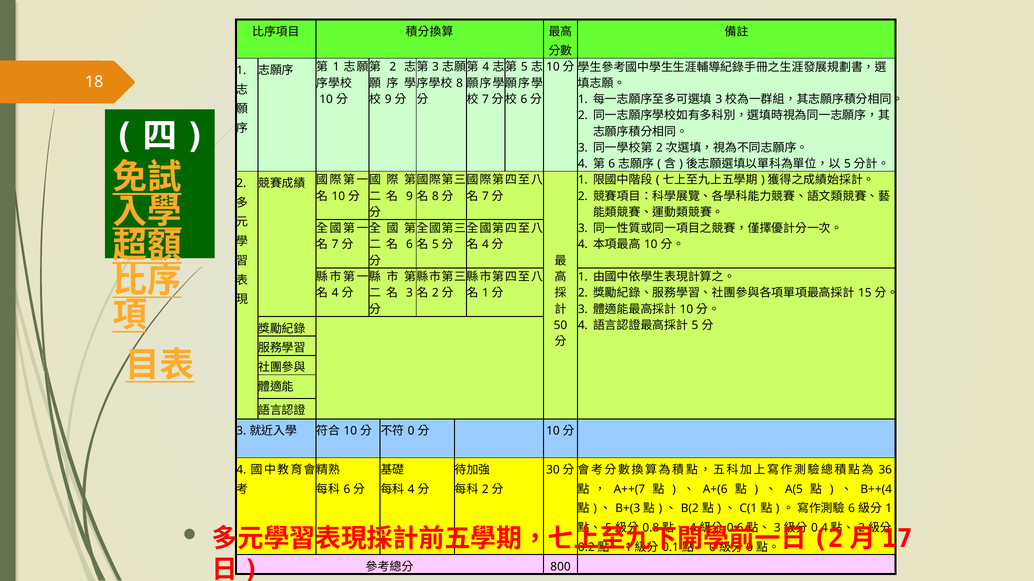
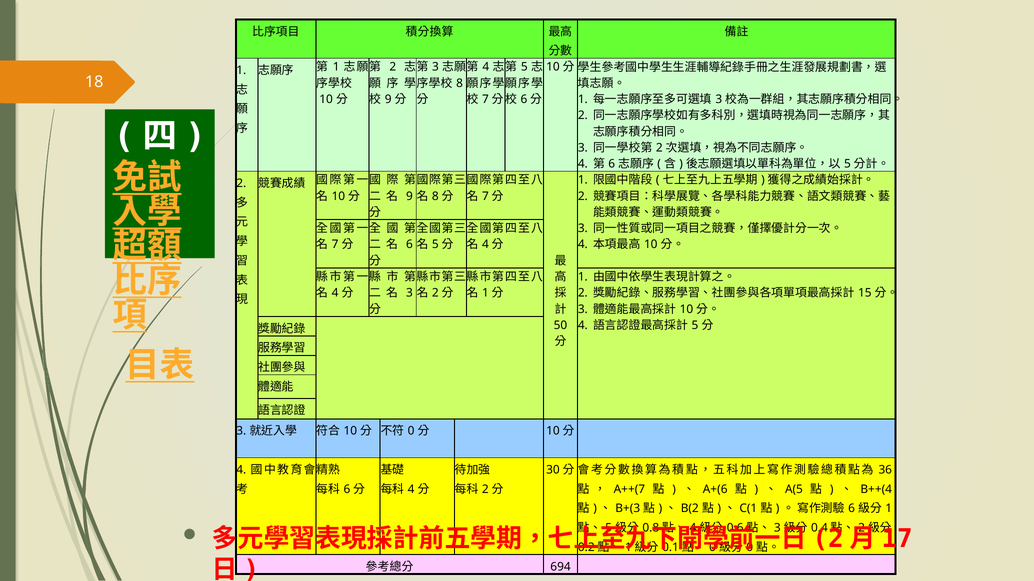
800: 800 -> 694 (561, 567)
